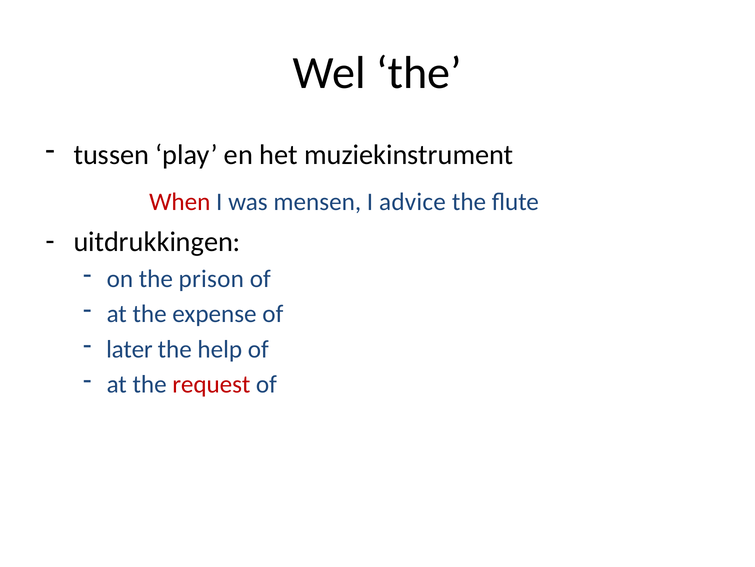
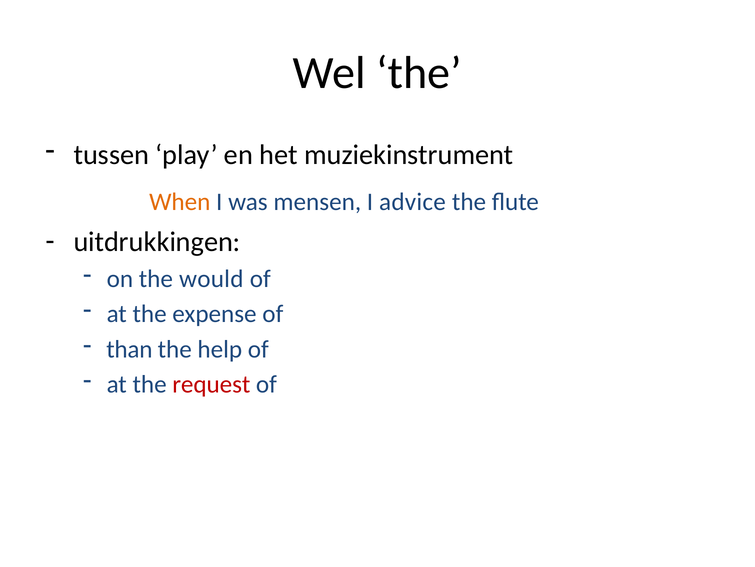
When colour: red -> orange (180, 202)
prison: prison -> would (211, 278)
later: later -> than (129, 349)
